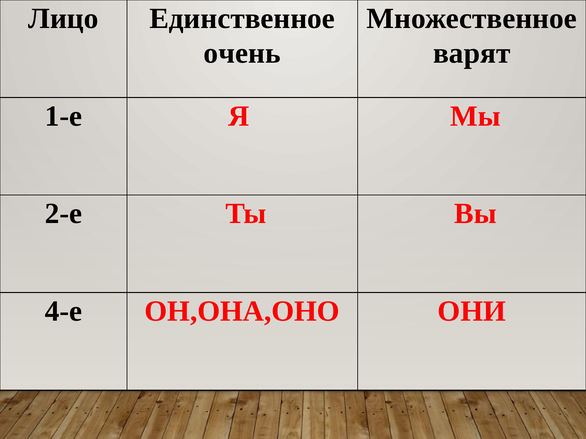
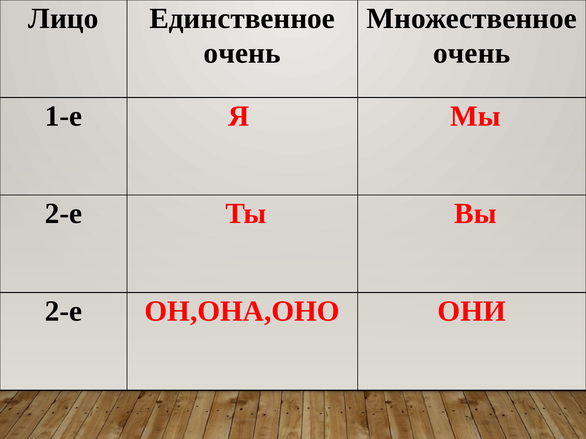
варят: варят -> очень (472, 53)
4-е: 4-е -> 2-е (63, 312)
